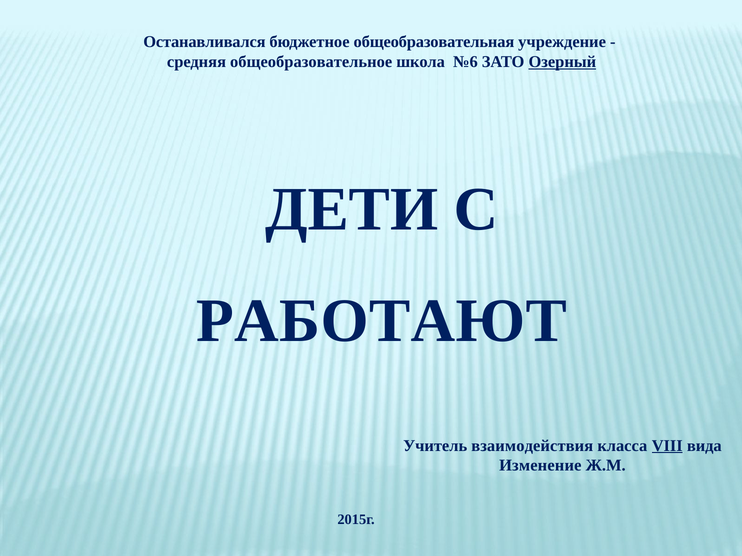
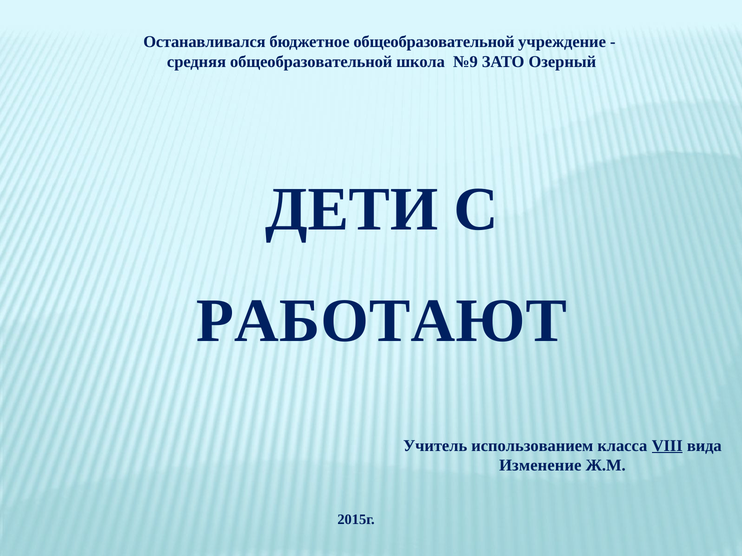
бюджетное общеобразовательная: общеобразовательная -> общеобразовательной (434, 42)
средняя общеобразовательное: общеобразовательное -> общеобразовательной (311, 62)
№6: №6 -> №9 (465, 62)
Озерный underline: present -> none (562, 62)
взаимодействия: взаимодействия -> использованием (532, 446)
